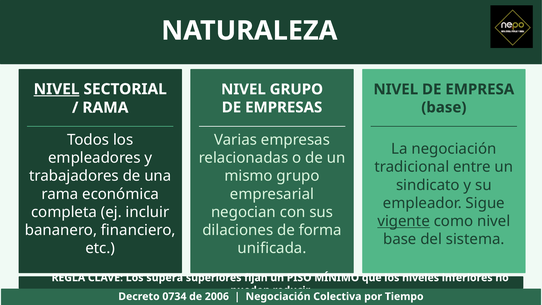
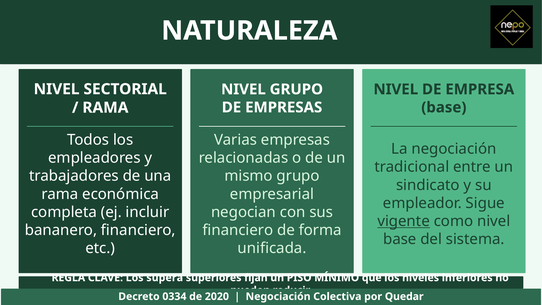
NIVEL underline: present -> none (57, 89)
dilaciones: dilaciones -> financiero (238, 230)
0734: 0734 -> 0334 (174, 296)
2006: 2006 -> 2020 (217, 296)
Tiempo: Tiempo -> Quedar (404, 296)
